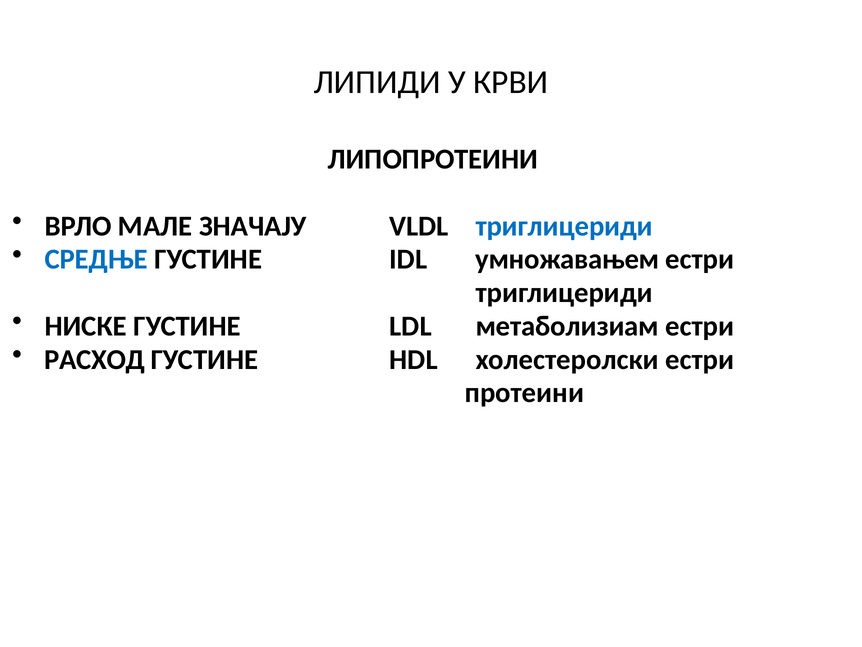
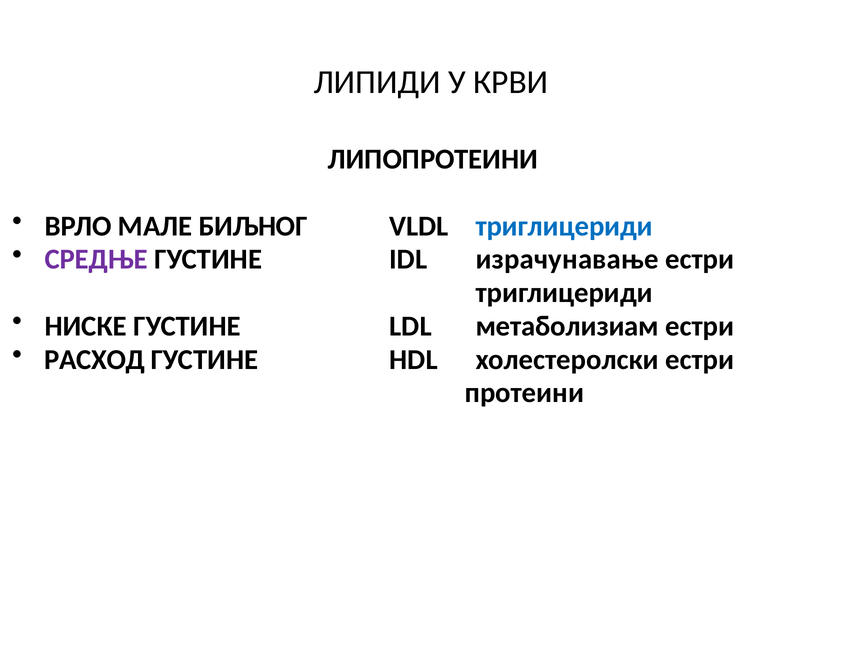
ЗНАЧАЈУ: ЗНАЧАЈУ -> БИЉНОГ (253, 226)
СРЕДЊЕ colour: blue -> purple (96, 259)
умножавањем: умножавањем -> израчунавање (567, 259)
